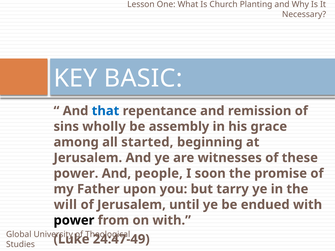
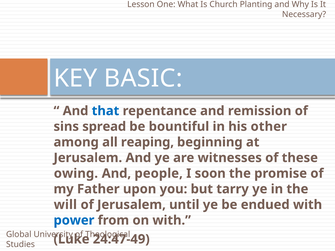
wholly: wholly -> spread (104, 127)
assembly: assembly -> bountiful (179, 127)
grace: grace -> other (269, 127)
started: started -> reaping (147, 142)
power: power -> owing (76, 174)
power colour: black -> blue (74, 220)
